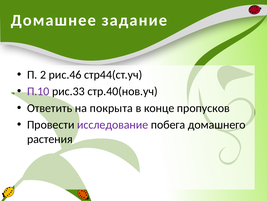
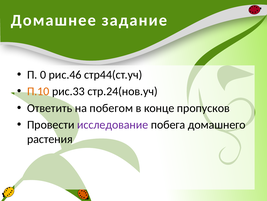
2: 2 -> 0 (43, 74)
П.10 colour: purple -> orange (38, 91)
стр.40(нов.уч: стр.40(нов.уч -> стр.24(нов.уч (123, 91)
покрыта: покрыта -> побегом (111, 108)
